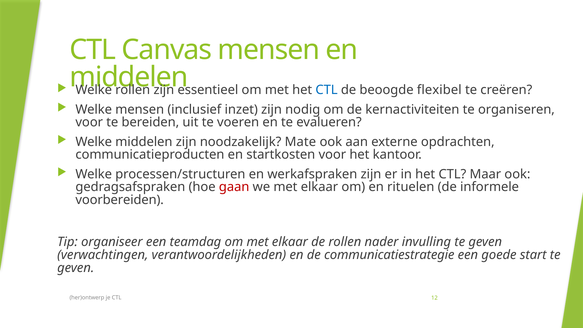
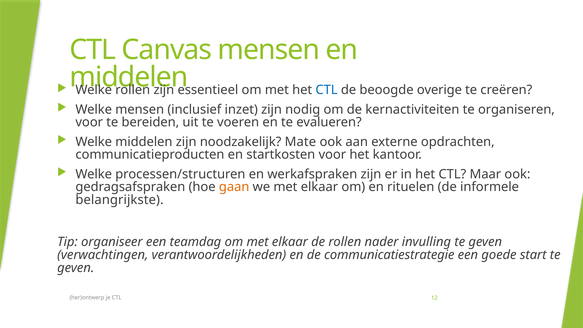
flexibel: flexibel -> overige (439, 90)
gaan colour: red -> orange (234, 187)
voorbereiden: voorbereiden -> belangrijkste (120, 200)
